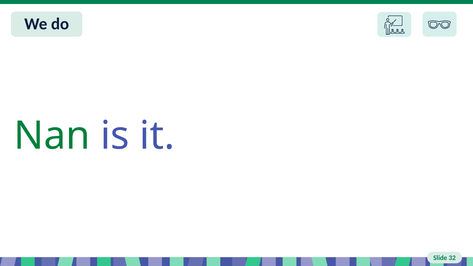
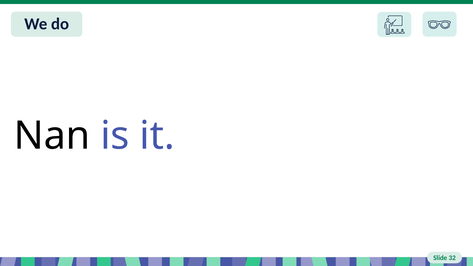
Nan colour: green -> black (52, 136)
